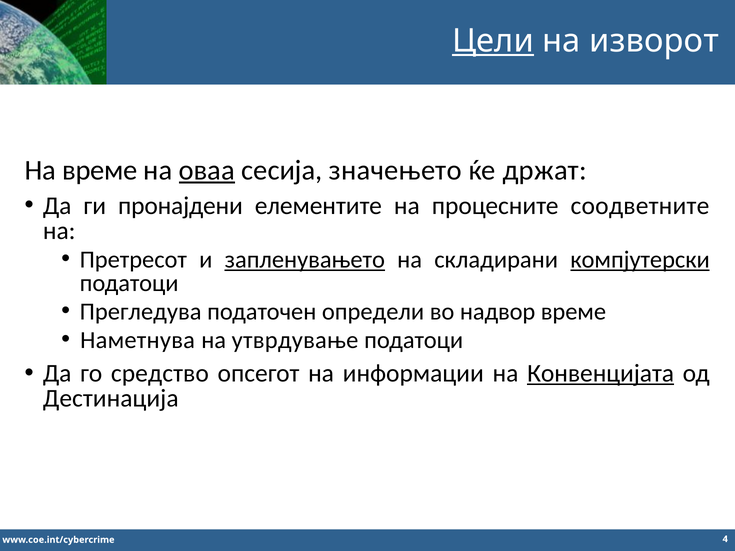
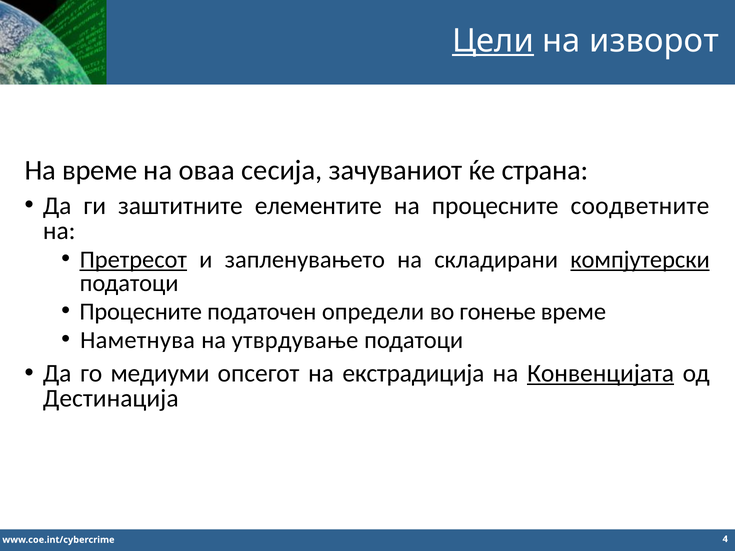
оваа underline: present -> none (207, 170)
значењето: значењето -> зачуваниот (396, 170)
држат: држат -> страна (545, 170)
пронајдени: пронајдени -> заштитните (180, 206)
Претресот underline: none -> present (133, 260)
запленувањето underline: present -> none (305, 260)
Прегледува: Прегледува -> Процесните (141, 312)
надвор: надвор -> гонење (498, 312)
средство: средство -> медиуми (160, 374)
информации: информации -> екстрадиција (413, 374)
